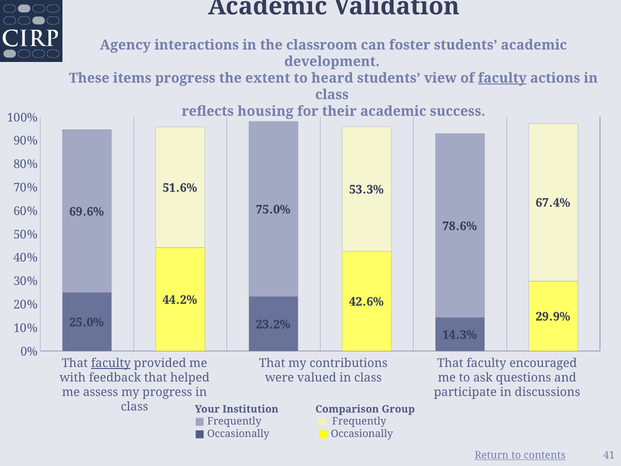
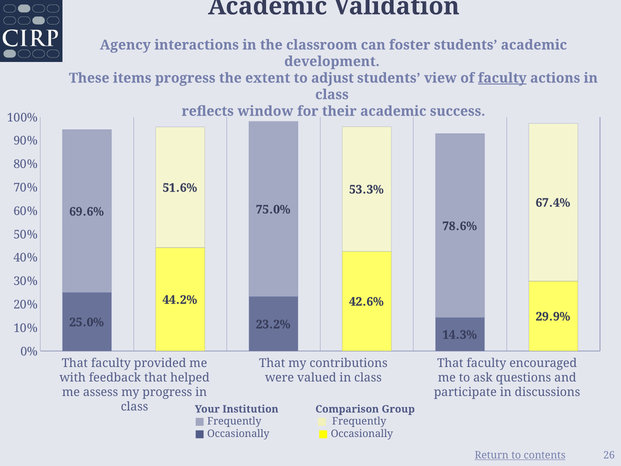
heard: heard -> adjust (332, 78)
housing: housing -> window (265, 111)
faculty underline: present -> none (111, 363)
41: 41 -> 26 (609, 455)
